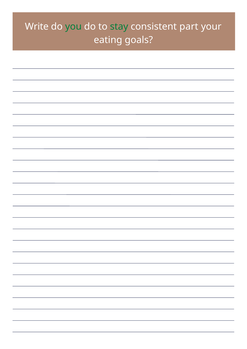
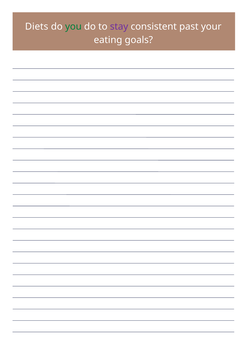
Write: Write -> Diets (37, 27)
stay colour: green -> purple (119, 27)
part: part -> past (189, 27)
